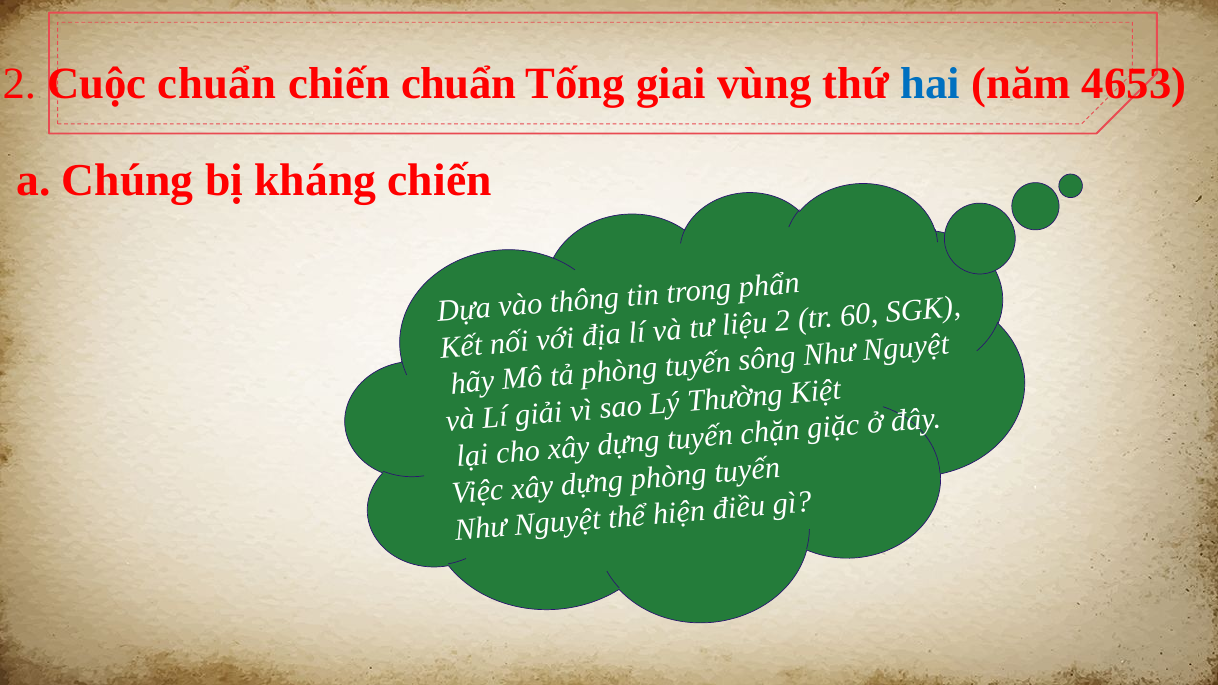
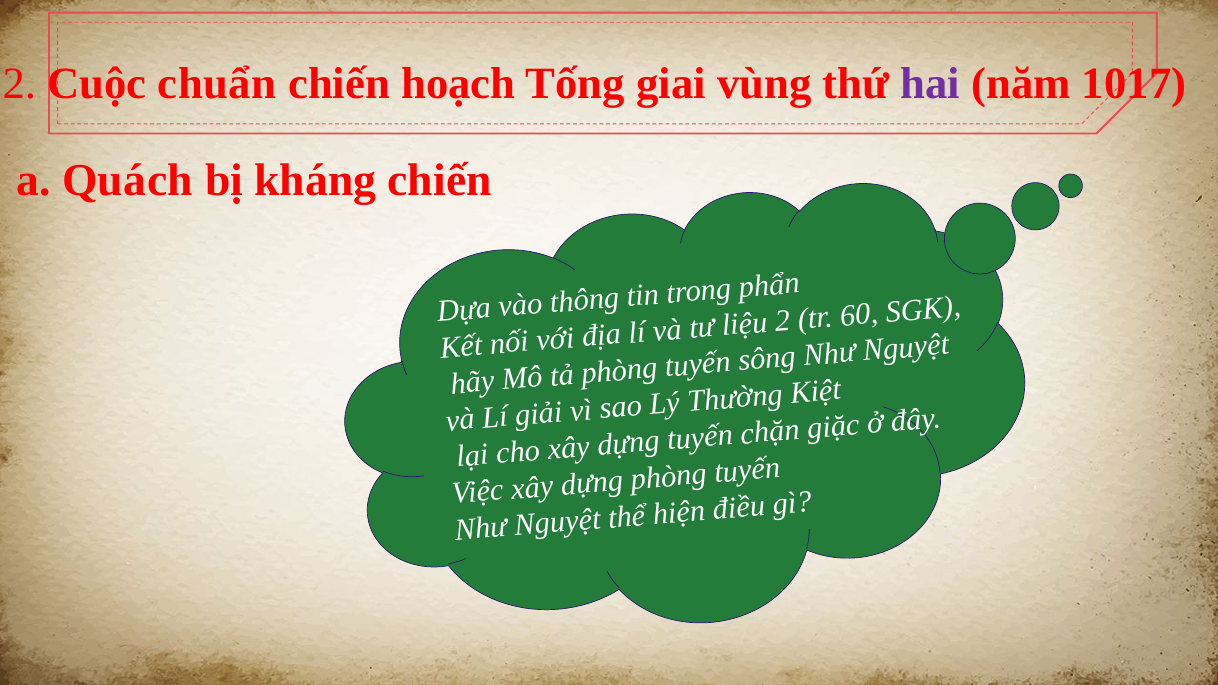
chiến chuẩn: chuẩn -> hoạch (458, 84)
hai colour: blue -> purple (930, 84)
4653: 4653 -> 1017 (1134, 84)
Chúng: Chúng -> Quách (128, 180)
